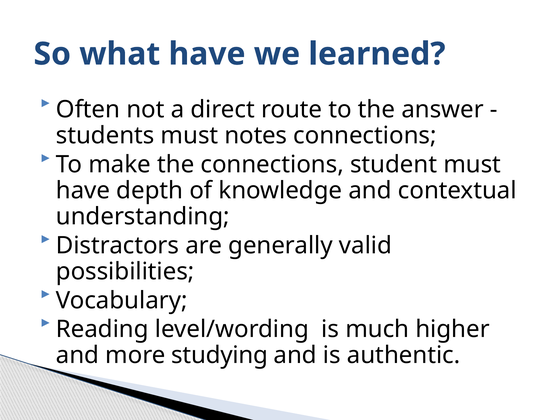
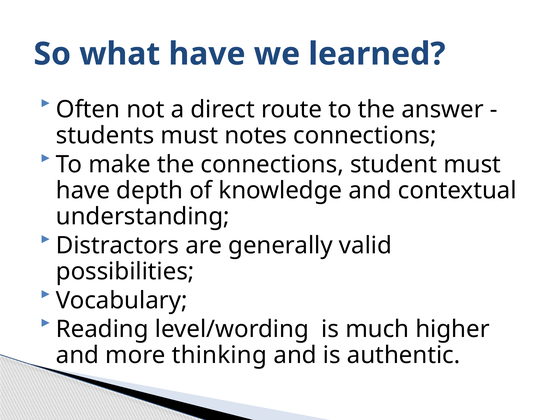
studying: studying -> thinking (219, 355)
